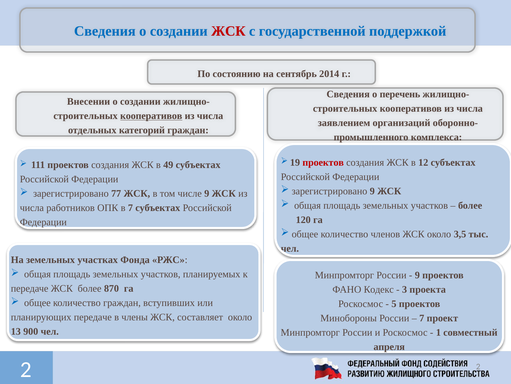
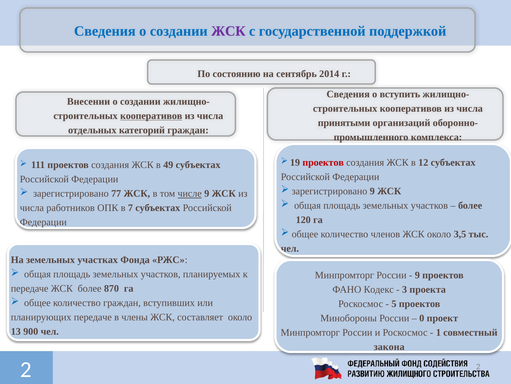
ЖСК colour: red -> purple (228, 31)
перечень: перечень -> вступить (400, 94)
заявлением: заявлением -> принятыми (344, 123)
числе underline: none -> present (190, 193)
7: 7 -> 0 (422, 318)
апреля: апреля -> закона (389, 346)
